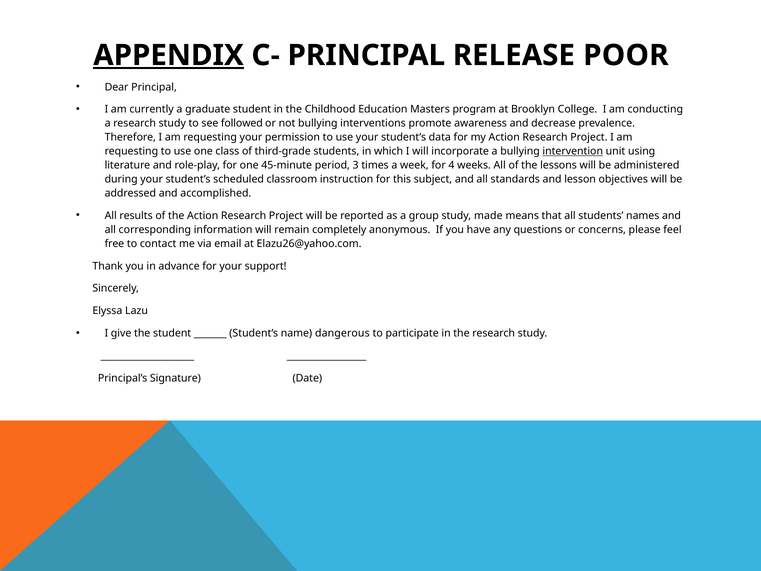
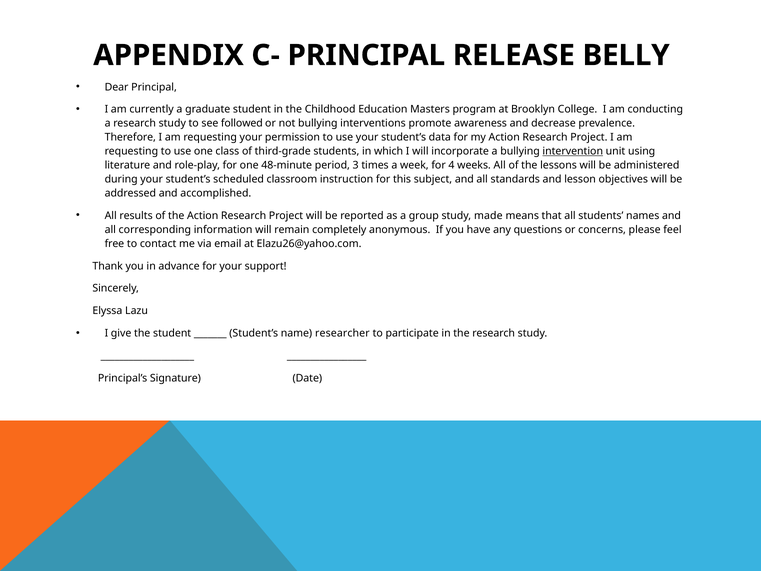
APPENDIX underline: present -> none (169, 55)
POOR: POOR -> BELLY (626, 55)
45-minute: 45-minute -> 48-minute (287, 165)
dangerous: dangerous -> researcher (342, 333)
